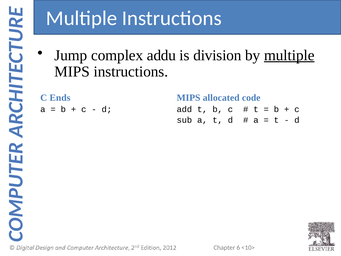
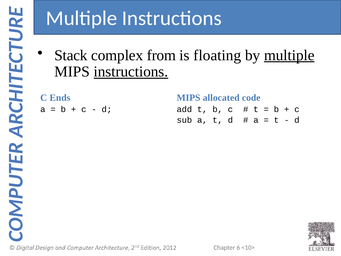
Jump: Jump -> Stack (71, 55)
addu: addu -> from (161, 55)
division: division -> floating (217, 55)
instructions underline: none -> present (131, 72)
